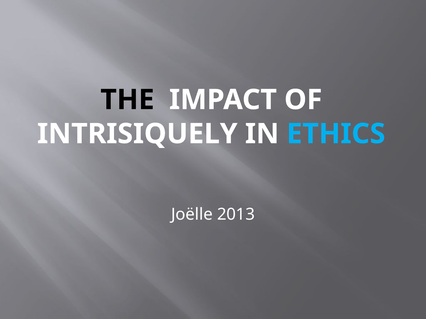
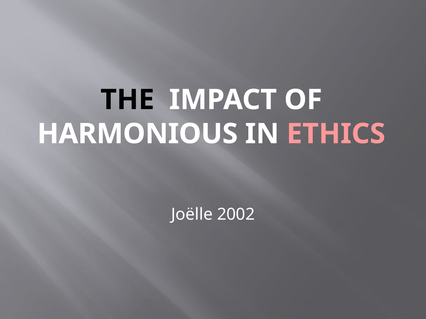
INTRISIQUELY: INTRISIQUELY -> HARMONIOUS (137, 134)
ETHICS colour: light blue -> pink (336, 134)
2013: 2013 -> 2002 (236, 215)
